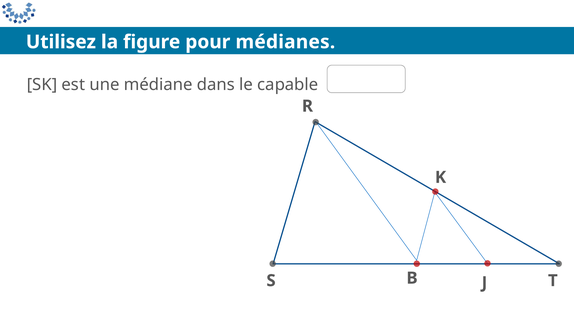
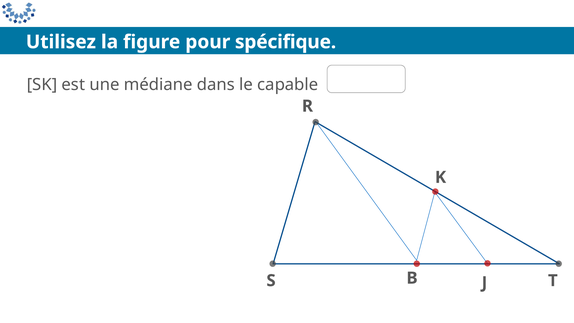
médianes: médianes -> spécifique (286, 42)
